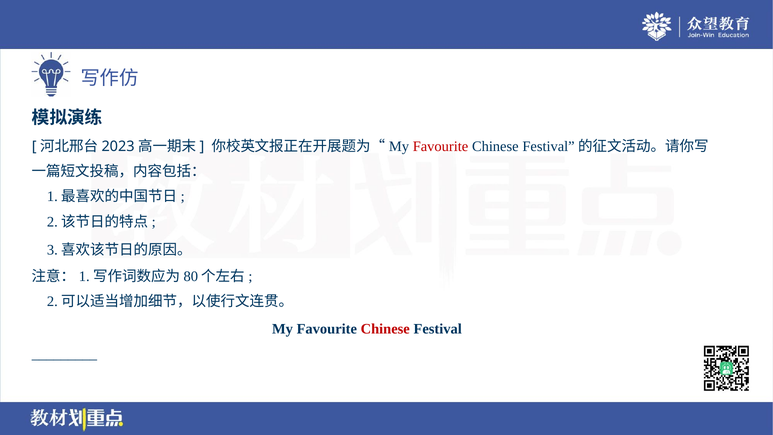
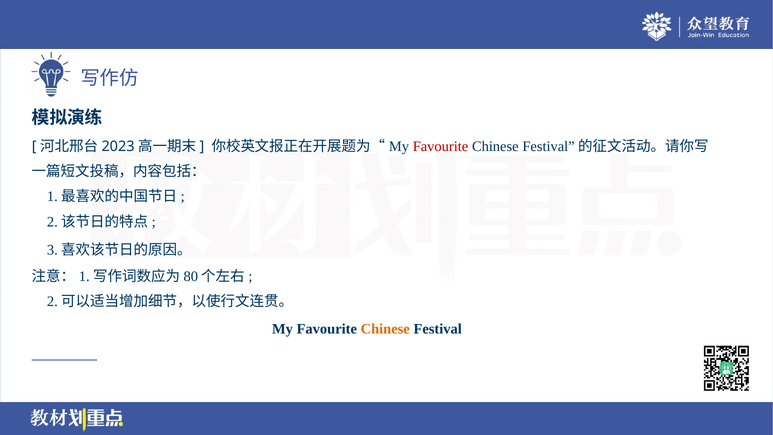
Chinese colour: red -> orange (385, 329)
